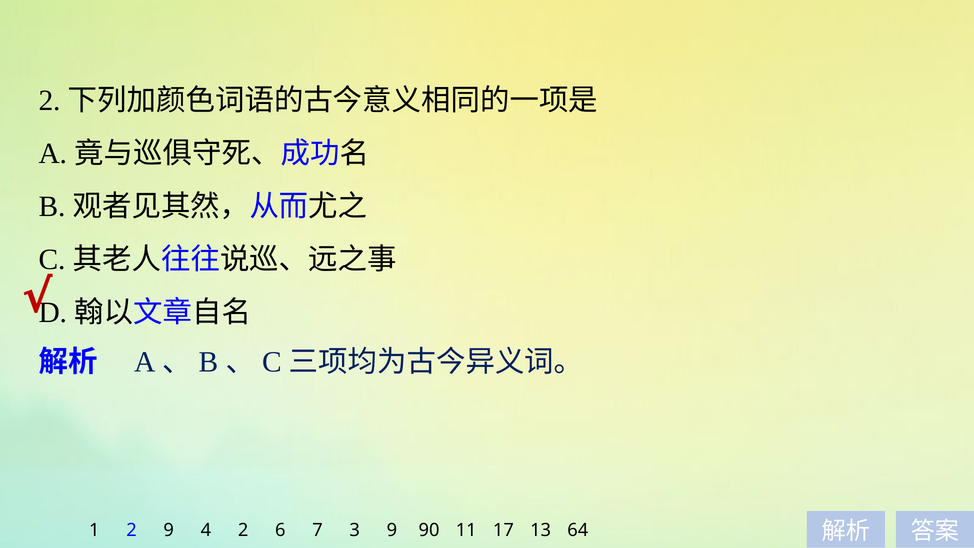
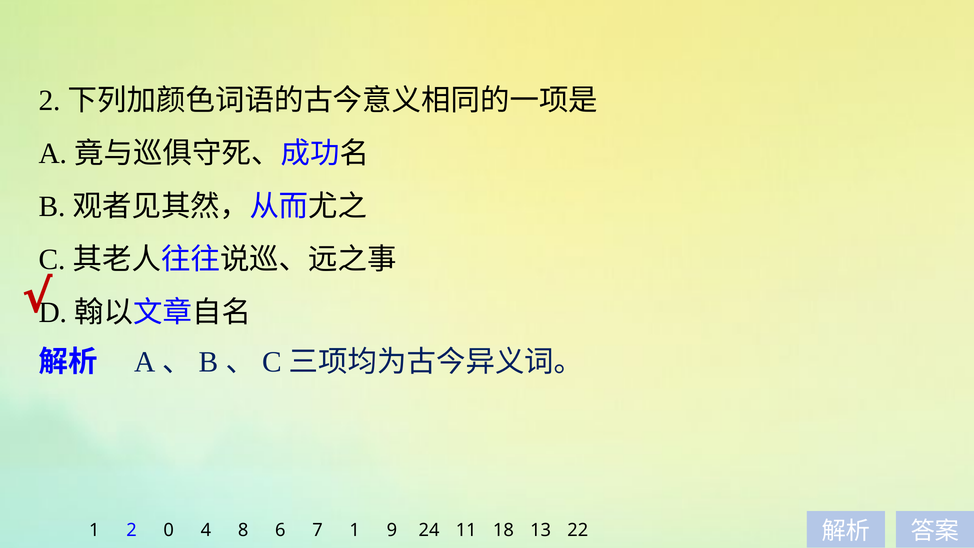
2 9: 9 -> 0 (169, 530)
4 2: 2 -> 8 (243, 530)
7 3: 3 -> 1 (355, 530)
90: 90 -> 24 (429, 530)
17: 17 -> 18 (503, 530)
64: 64 -> 22 (578, 530)
